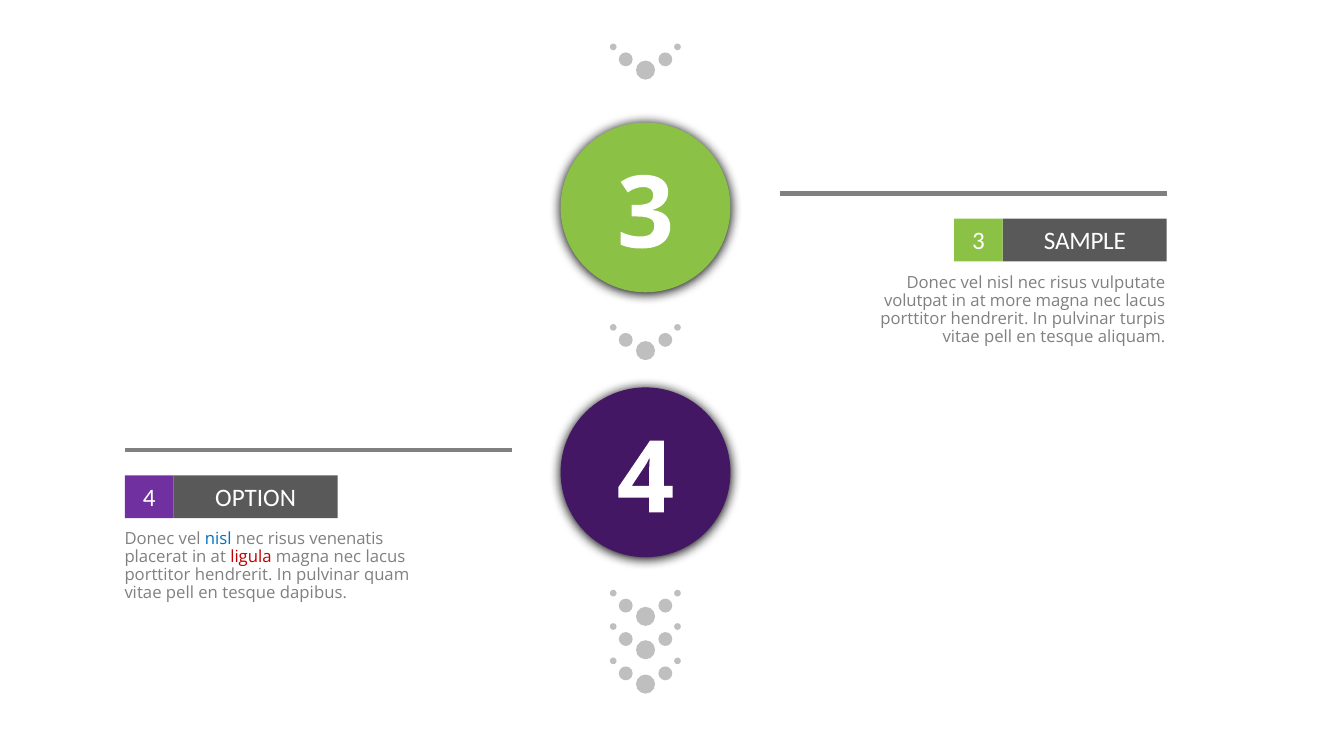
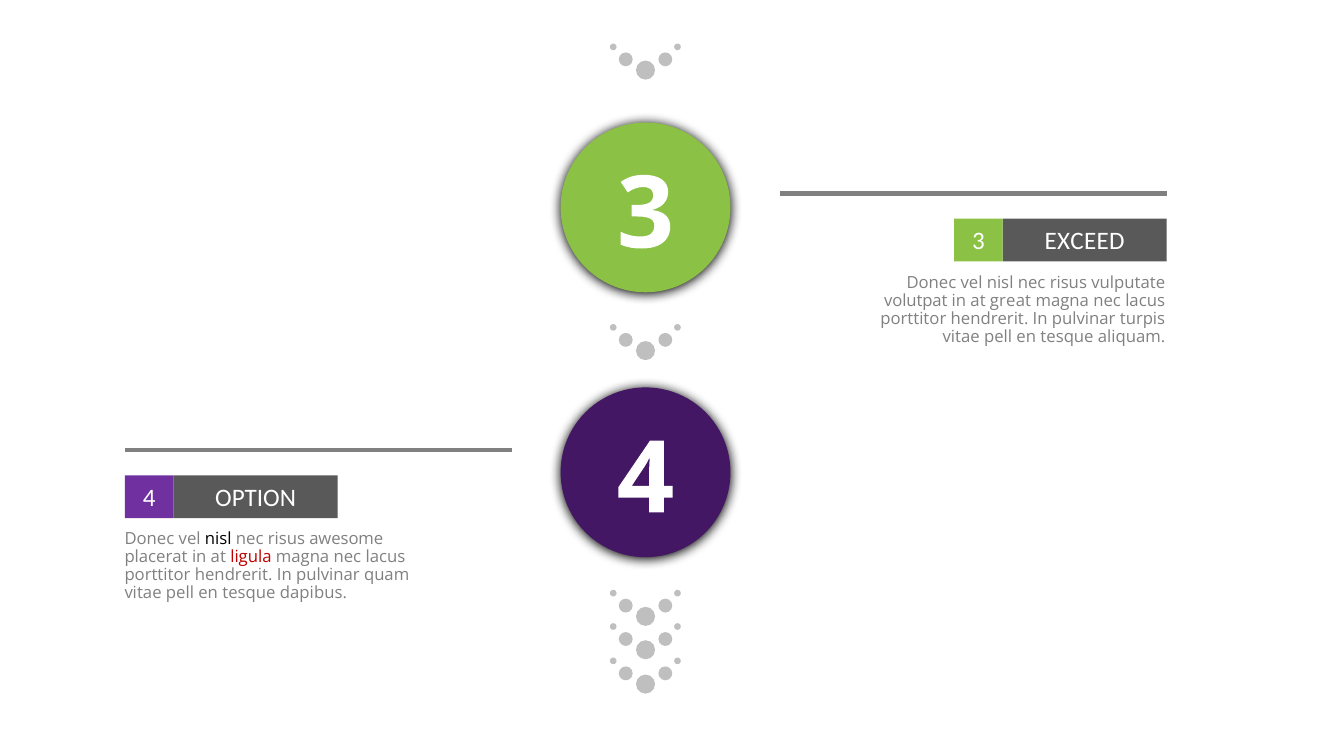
SAMPLE: SAMPLE -> EXCEED (1085, 242)
more: more -> great (1011, 301)
nisl colour: blue -> black (218, 539)
venenatis: venenatis -> awesome (346, 539)
